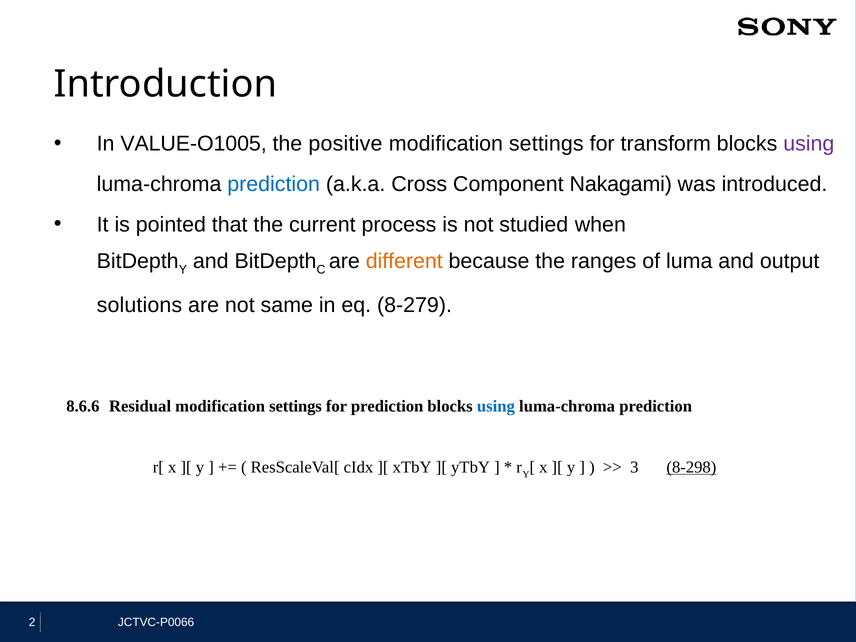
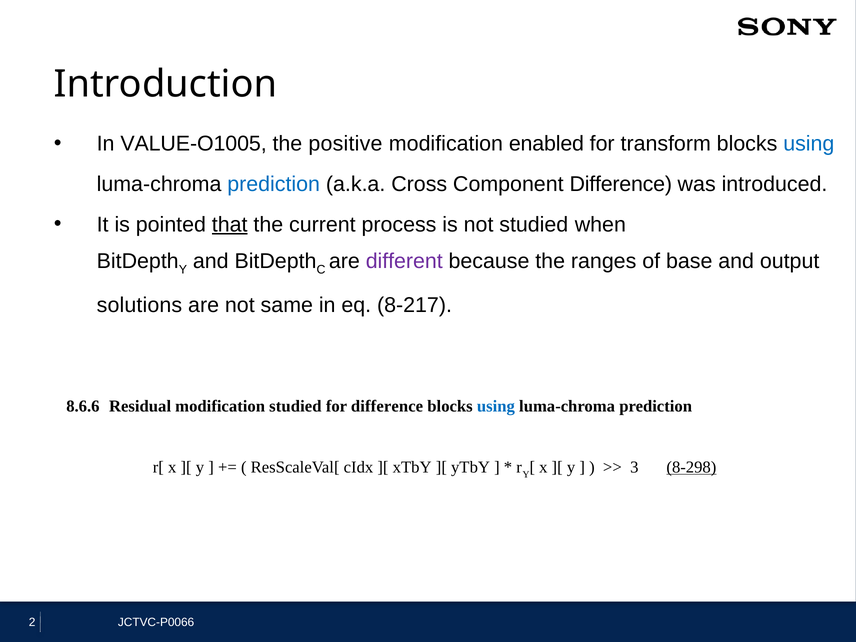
settings: settings -> enabled (546, 144)
using colour: purple -> blue (809, 144)
Component Nakagami: Nakagami -> Difference (621, 184)
that underline: none -> present (230, 224)
different colour: orange -> purple (404, 261)
luma: luma -> base (689, 261)
8-279: 8-279 -> 8-217 (415, 305)
Residual modification settings: settings -> studied (295, 406)
for prediction: prediction -> difference (387, 406)
